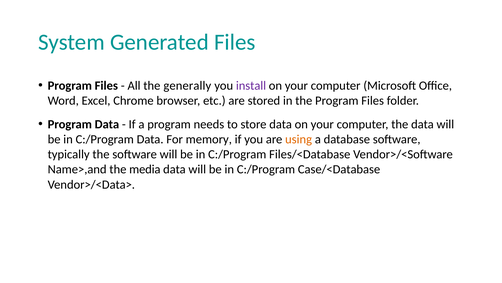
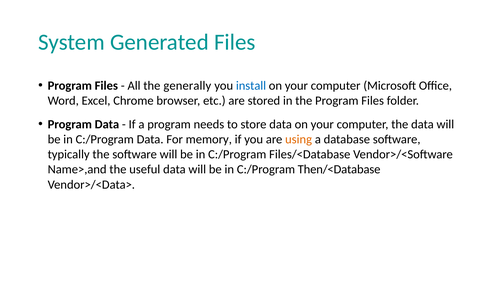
install colour: purple -> blue (251, 85)
media: media -> useful (145, 169)
Case/<Database: Case/<Database -> Then/<Database (339, 169)
